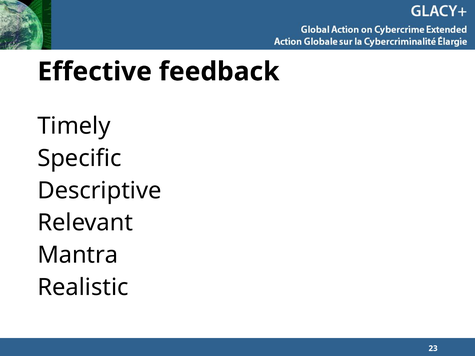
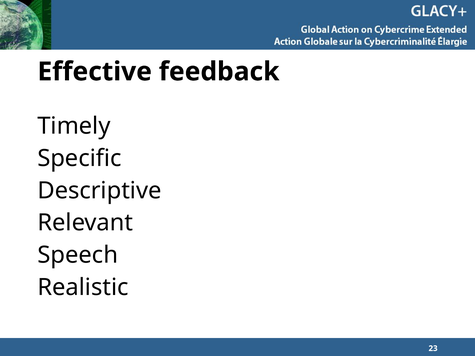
Mantra: Mantra -> Speech (78, 255)
